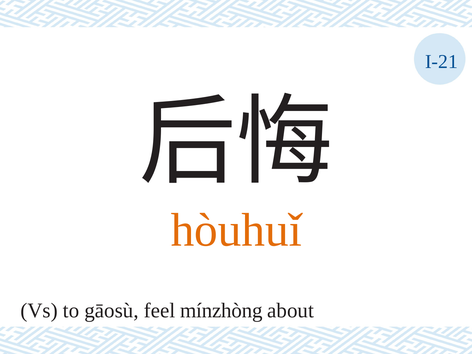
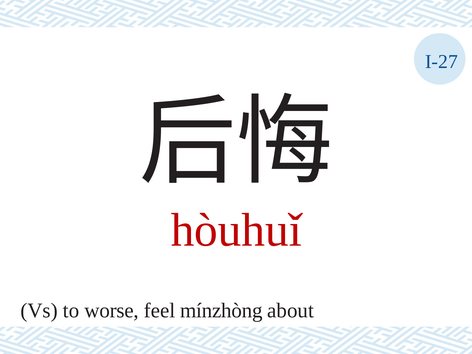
I-21: I-21 -> I-27 (441, 62)
hòuhuǐ colour: orange -> red (236, 230)
gāosù: gāosù -> worse (112, 311)
